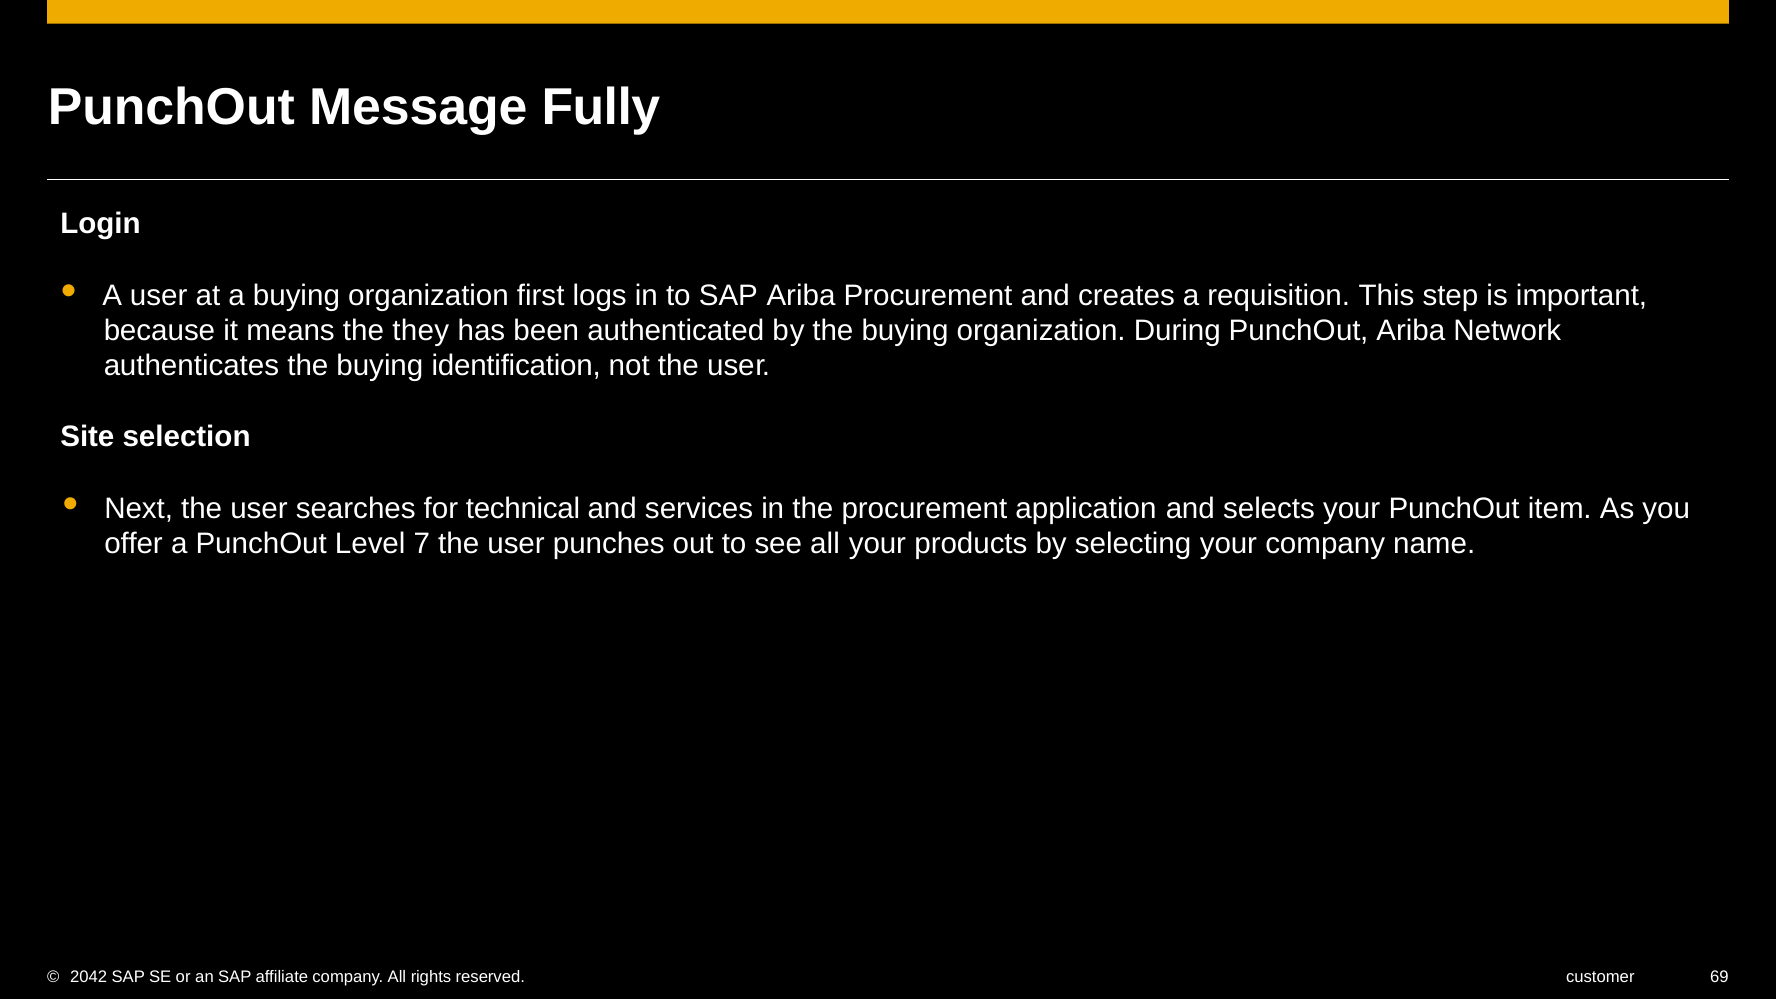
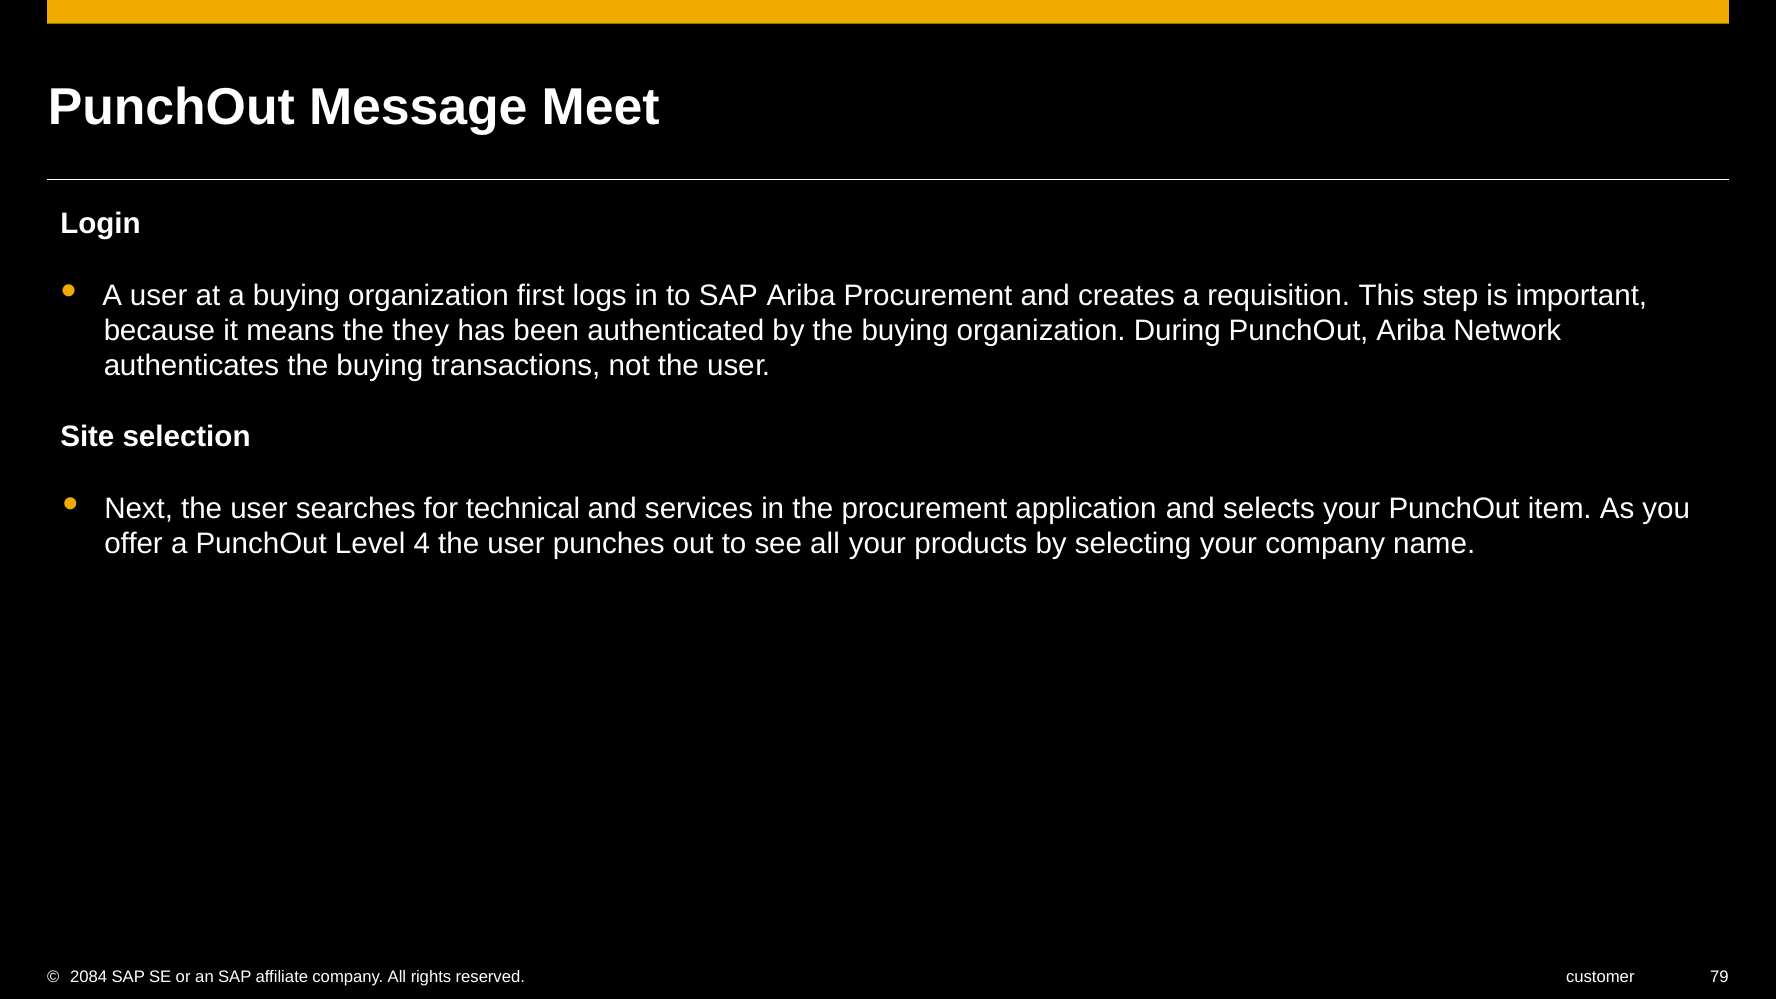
Fully: Fully -> Meet (601, 108)
identification: identification -> transactions (516, 366)
7: 7 -> 4 (422, 544)
2042: 2042 -> 2084 (89, 976)
69: 69 -> 79 (1719, 976)
